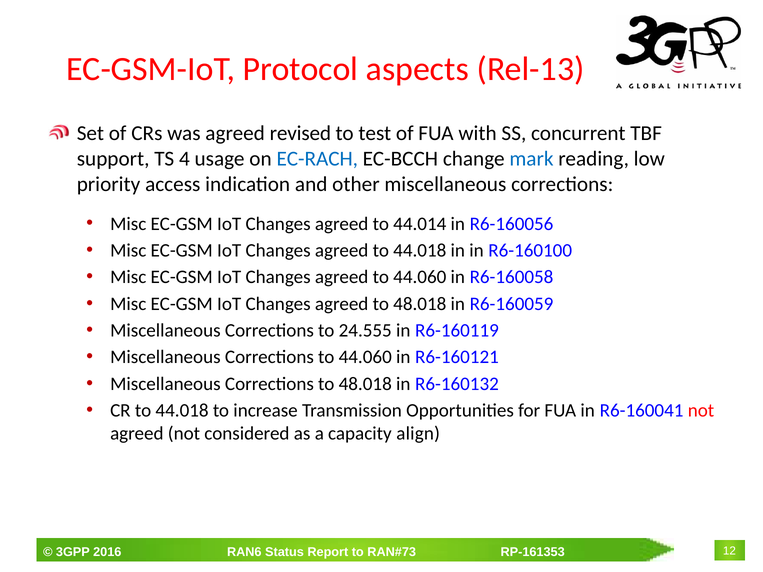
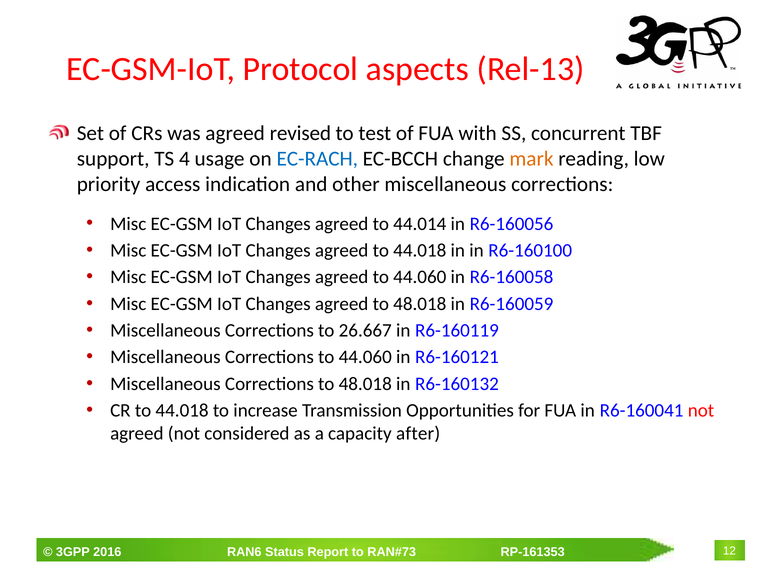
mark colour: blue -> orange (531, 159)
24.555: 24.555 -> 26.667 (365, 331)
align: align -> after (418, 434)
